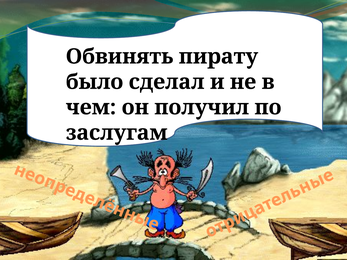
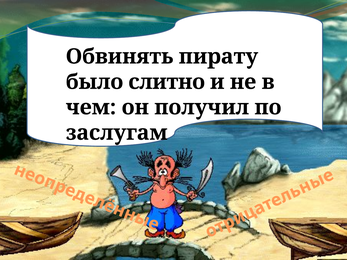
сделал: сделал -> слитно (167, 82)
